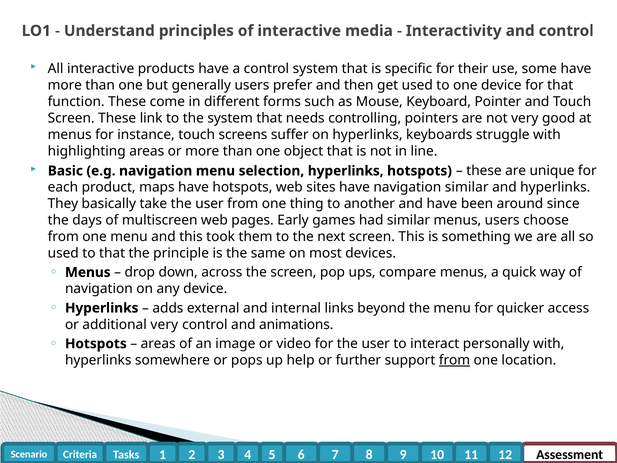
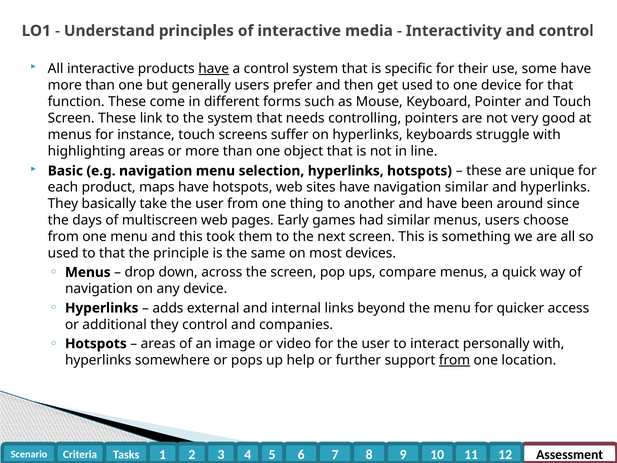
have underline: none -> present (214, 69)
additional very: very -> they (164, 324)
animations: animations -> companies (296, 324)
